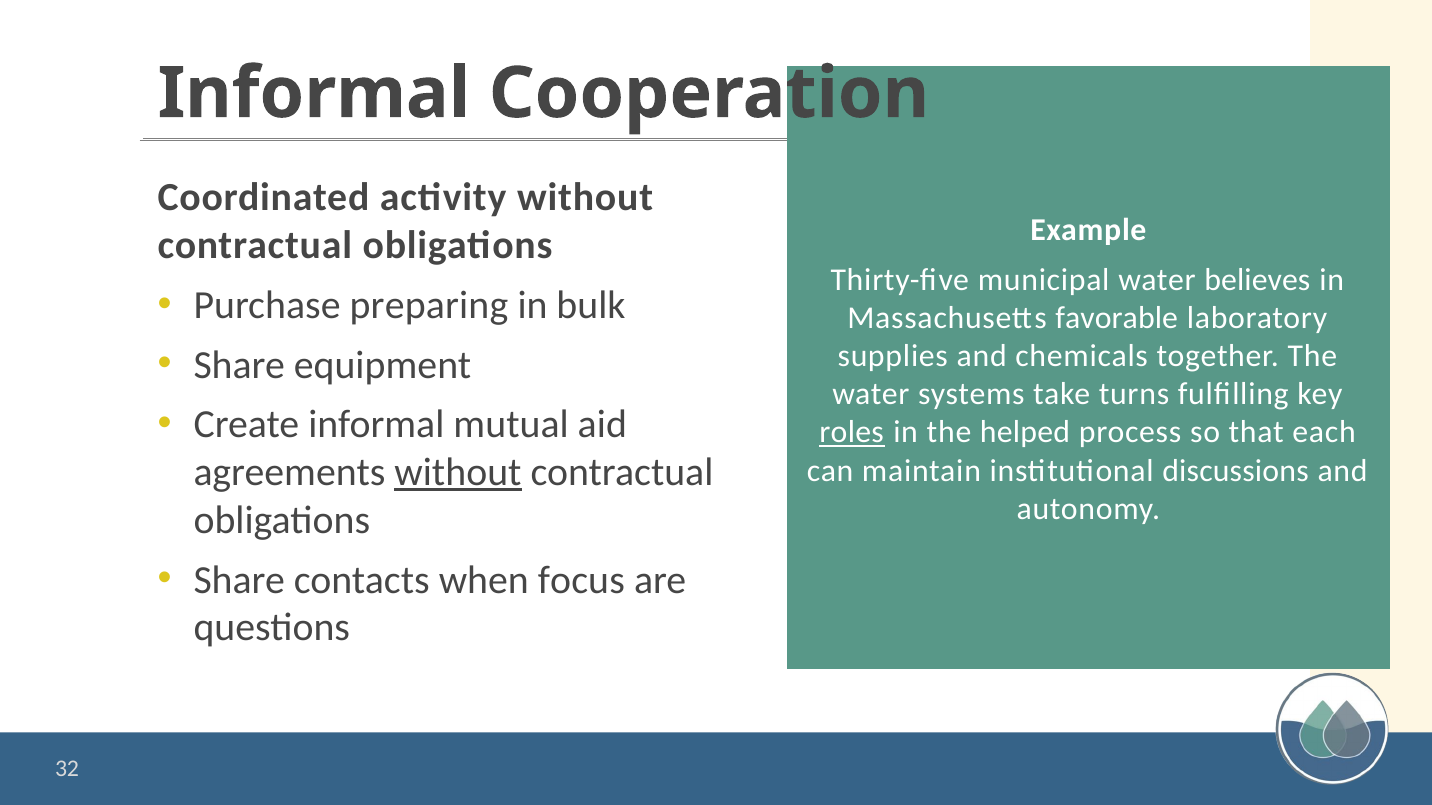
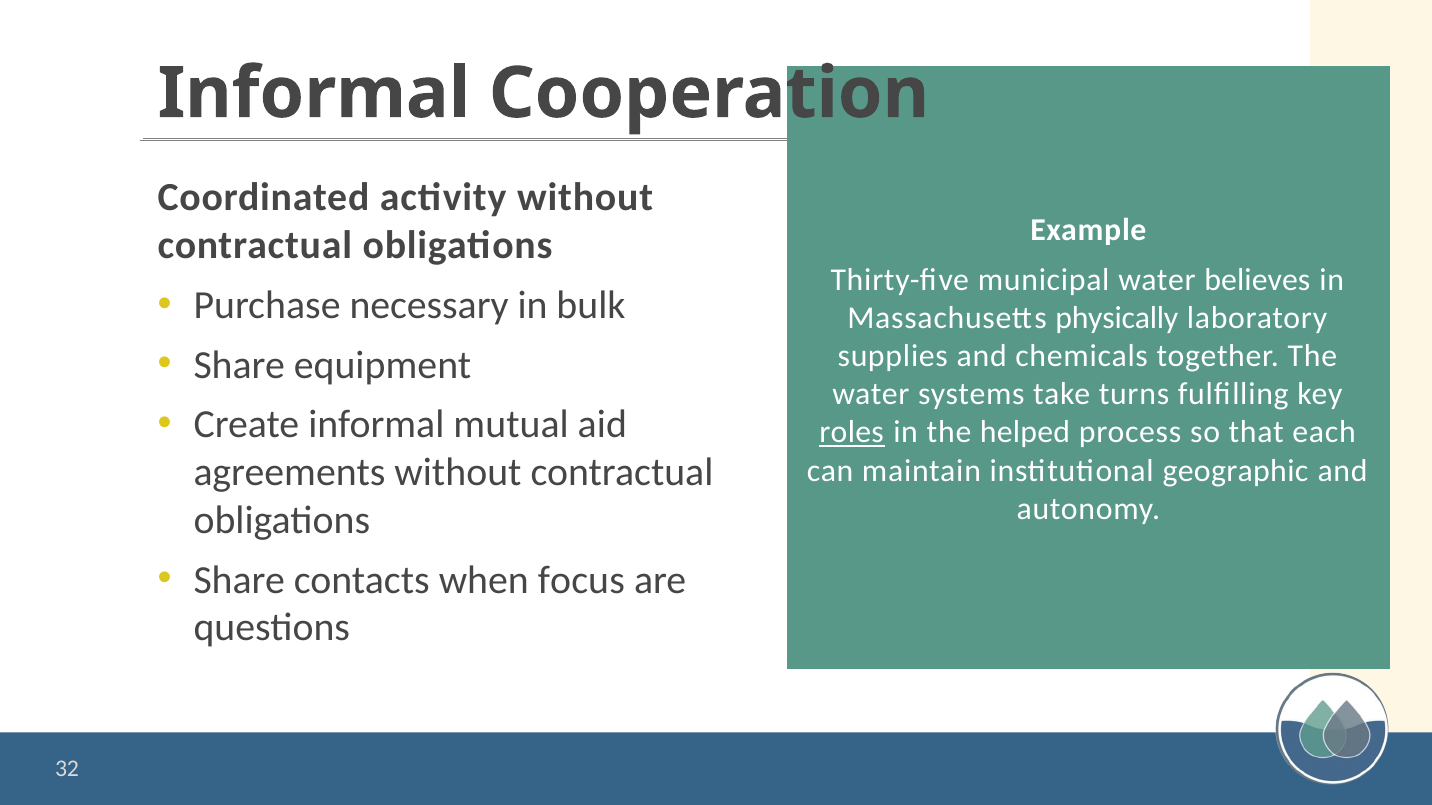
preparing: preparing -> necessary (429, 306)
favorable: favorable -> physically (1117, 318)
without underline: present -> none (458, 473)
discussions: discussions -> geographic (1235, 471)
